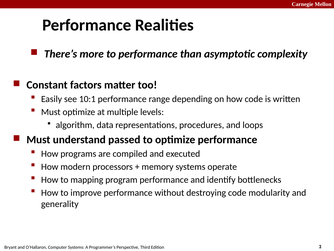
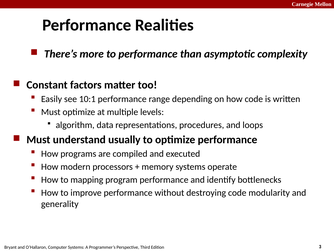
passed: passed -> usually (124, 139)
